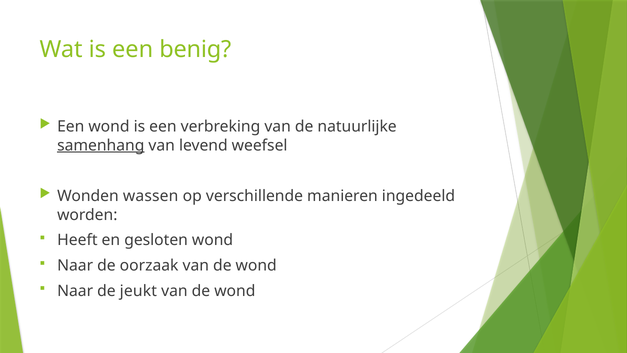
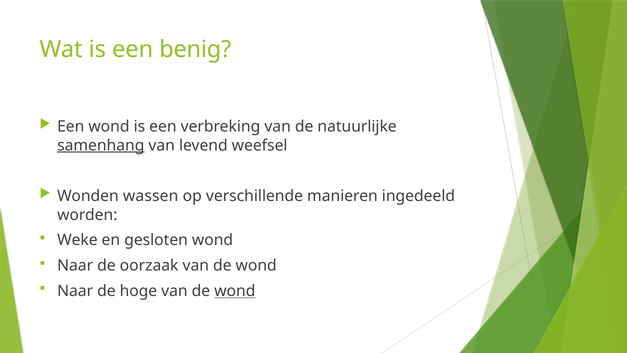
Heeft: Heeft -> Weke (77, 240)
jeukt: jeukt -> hoge (138, 291)
wond underline: none -> present (235, 291)
